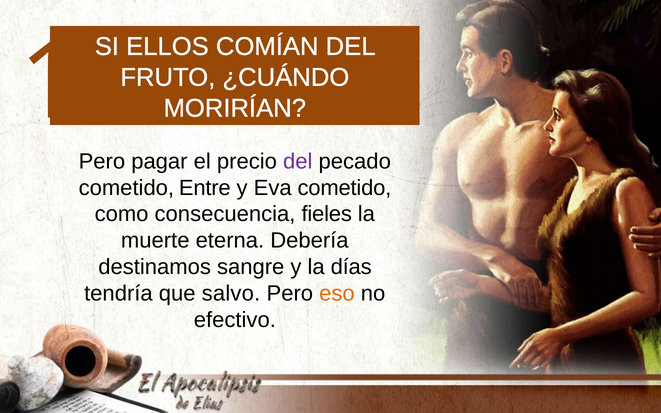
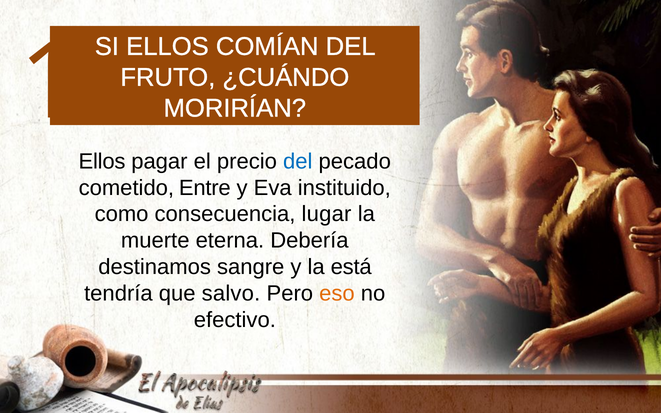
Pero: Pero -> Ellos (102, 161)
del colour: purple -> blue (298, 161)
Eva cometido: cometido -> instituido (344, 188)
fieles: fieles -> lugar (327, 214)
días: días -> está (351, 267)
